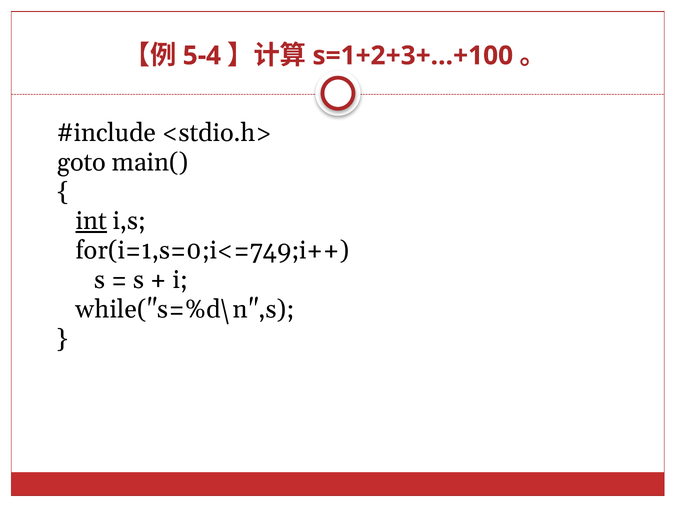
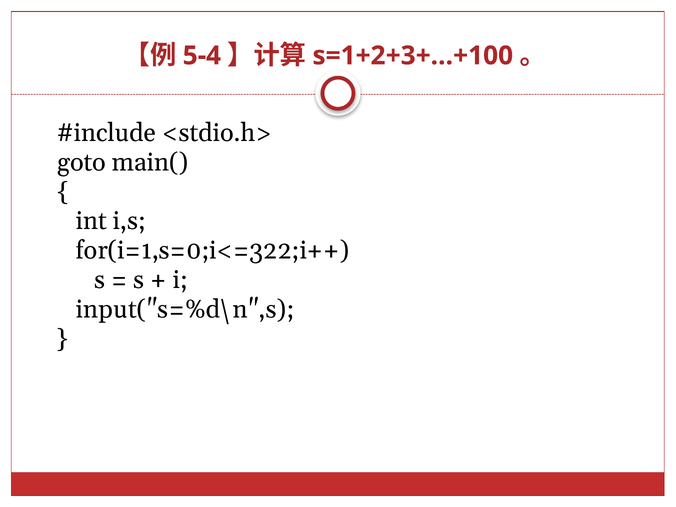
int underline: present -> none (91, 221)
for(i=1,s=0;i<=749;i++: for(i=1,s=0;i<=749;i++ -> for(i=1,s=0;i<=322;i++ (212, 251)
while("s=%d\n",s: while("s=%d\n",s -> input("s=%d\n",s (185, 309)
